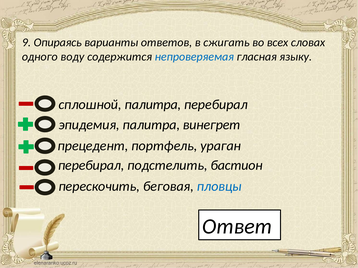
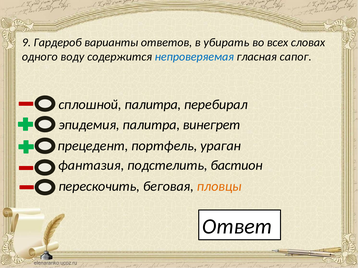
Опираясь: Опираясь -> Гардероб (58, 43)
сжигать: сжигать -> убирать (226, 43)
языку: языку -> сапог (296, 57)
перебирал: перебирал -> фантазия (91, 166)
пловцы colour: blue -> orange (219, 187)
